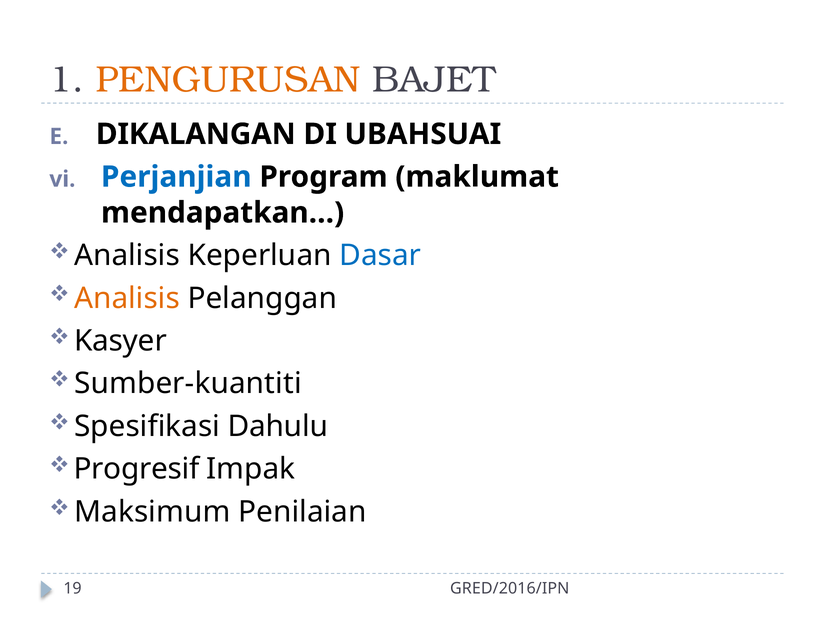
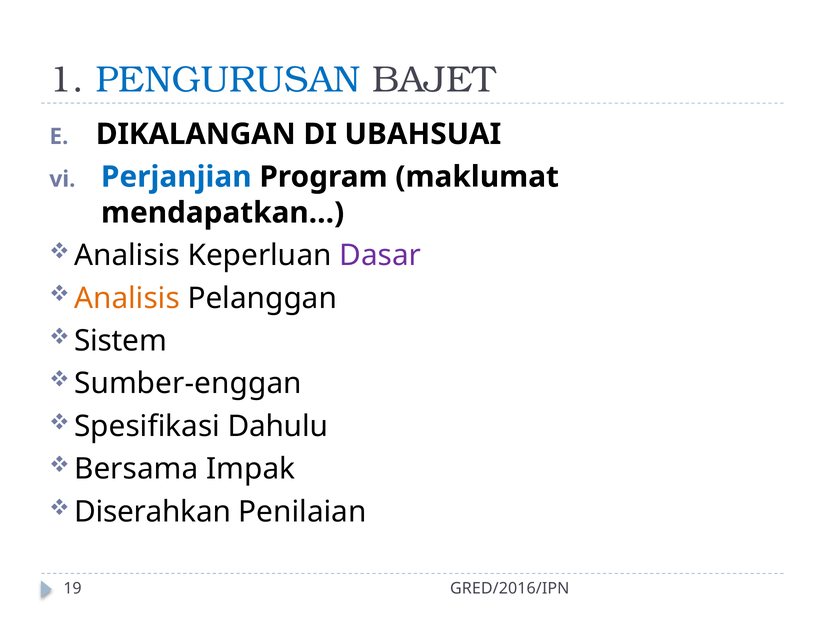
PENGURUSAN colour: orange -> blue (228, 80)
Dasar colour: blue -> purple (380, 255)
Kasyer: Kasyer -> Sistem (120, 341)
Sumber-kuantiti: Sumber-kuantiti -> Sumber-enggan (188, 383)
Progresif: Progresif -> Bersama (136, 469)
Maksimum: Maksimum -> Diserahkan (153, 512)
